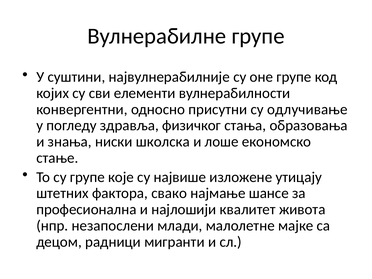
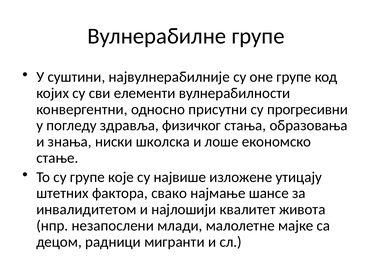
одлучивање: одлучивање -> прогресивни (308, 109)
професионална: професионална -> инвалидитетом (86, 209)
